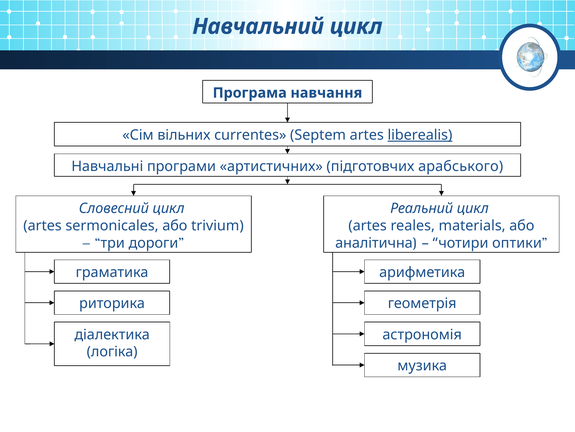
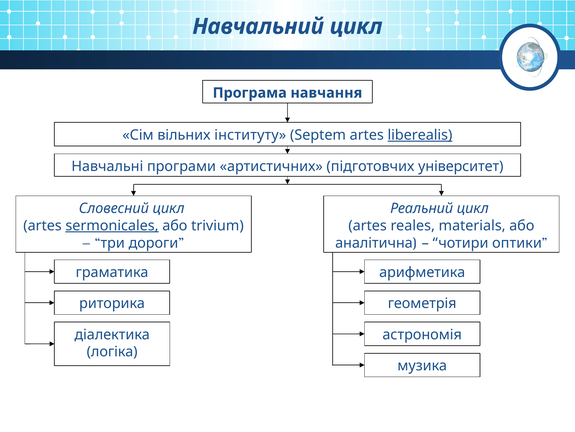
currentes: currentes -> інституту (250, 135)
арабського: арабського -> університет (461, 166)
sermonicales underline: none -> present (112, 225)
